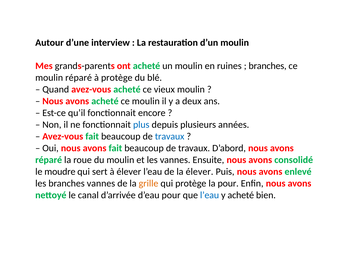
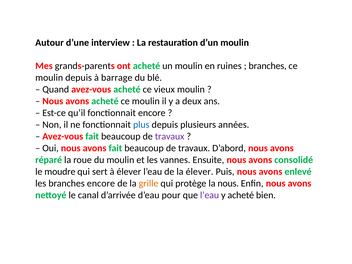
moulin réparé: réparé -> depuis (79, 78)
à protège: protège -> barrage (117, 78)
travaux colour: blue -> purple (170, 136)
branches vannes: vannes -> encore (101, 183)
la pour: pour -> nous (228, 183)
l’eau colour: blue -> purple (210, 195)
